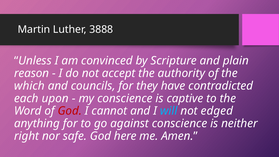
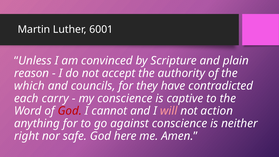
3888: 3888 -> 6001 (101, 30)
upon: upon -> carry (55, 98)
will colour: light blue -> pink (169, 111)
edged: edged -> action (217, 111)
